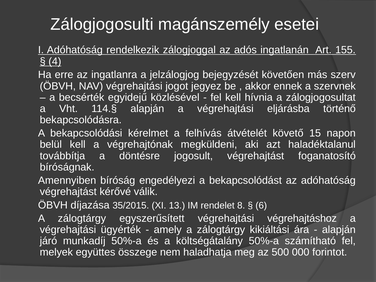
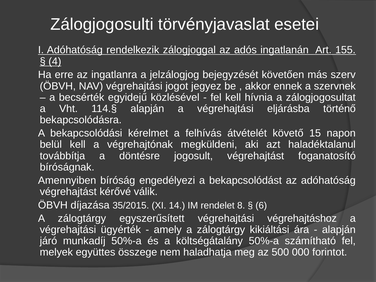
magánszemély: magánszemély -> törvényjavaslat (214, 24)
13: 13 -> 14 (177, 205)
